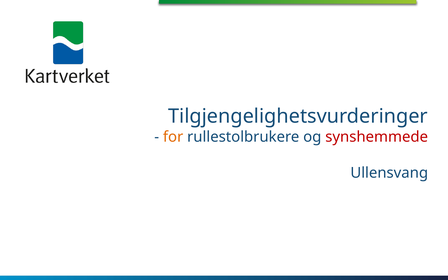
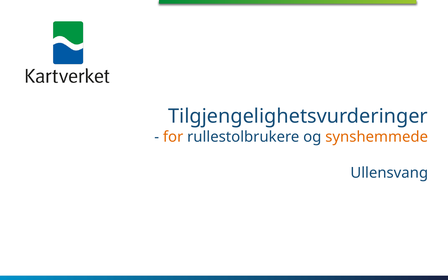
synshemmede colour: red -> orange (377, 137)
